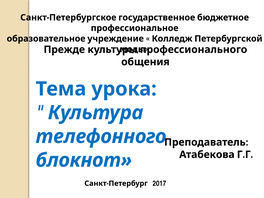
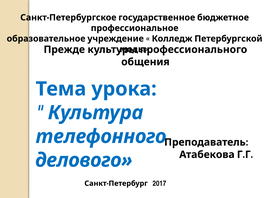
блокнот: блокнот -> делового (84, 160)
